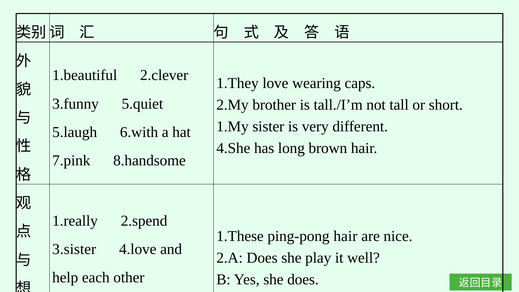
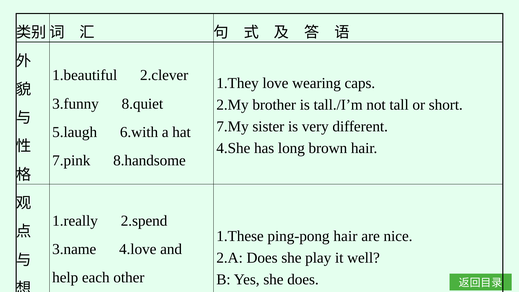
5.quiet: 5.quiet -> 8.quiet (142, 104)
1.My: 1.My -> 7.My (233, 127)
3.sister: 3.sister -> 3.name (74, 249)
